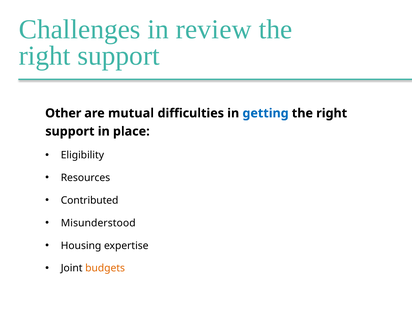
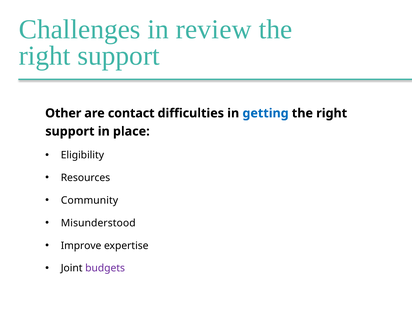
mutual: mutual -> contact (131, 113)
Contributed: Contributed -> Community (90, 200)
Housing: Housing -> Improve (81, 246)
budgets colour: orange -> purple (105, 268)
